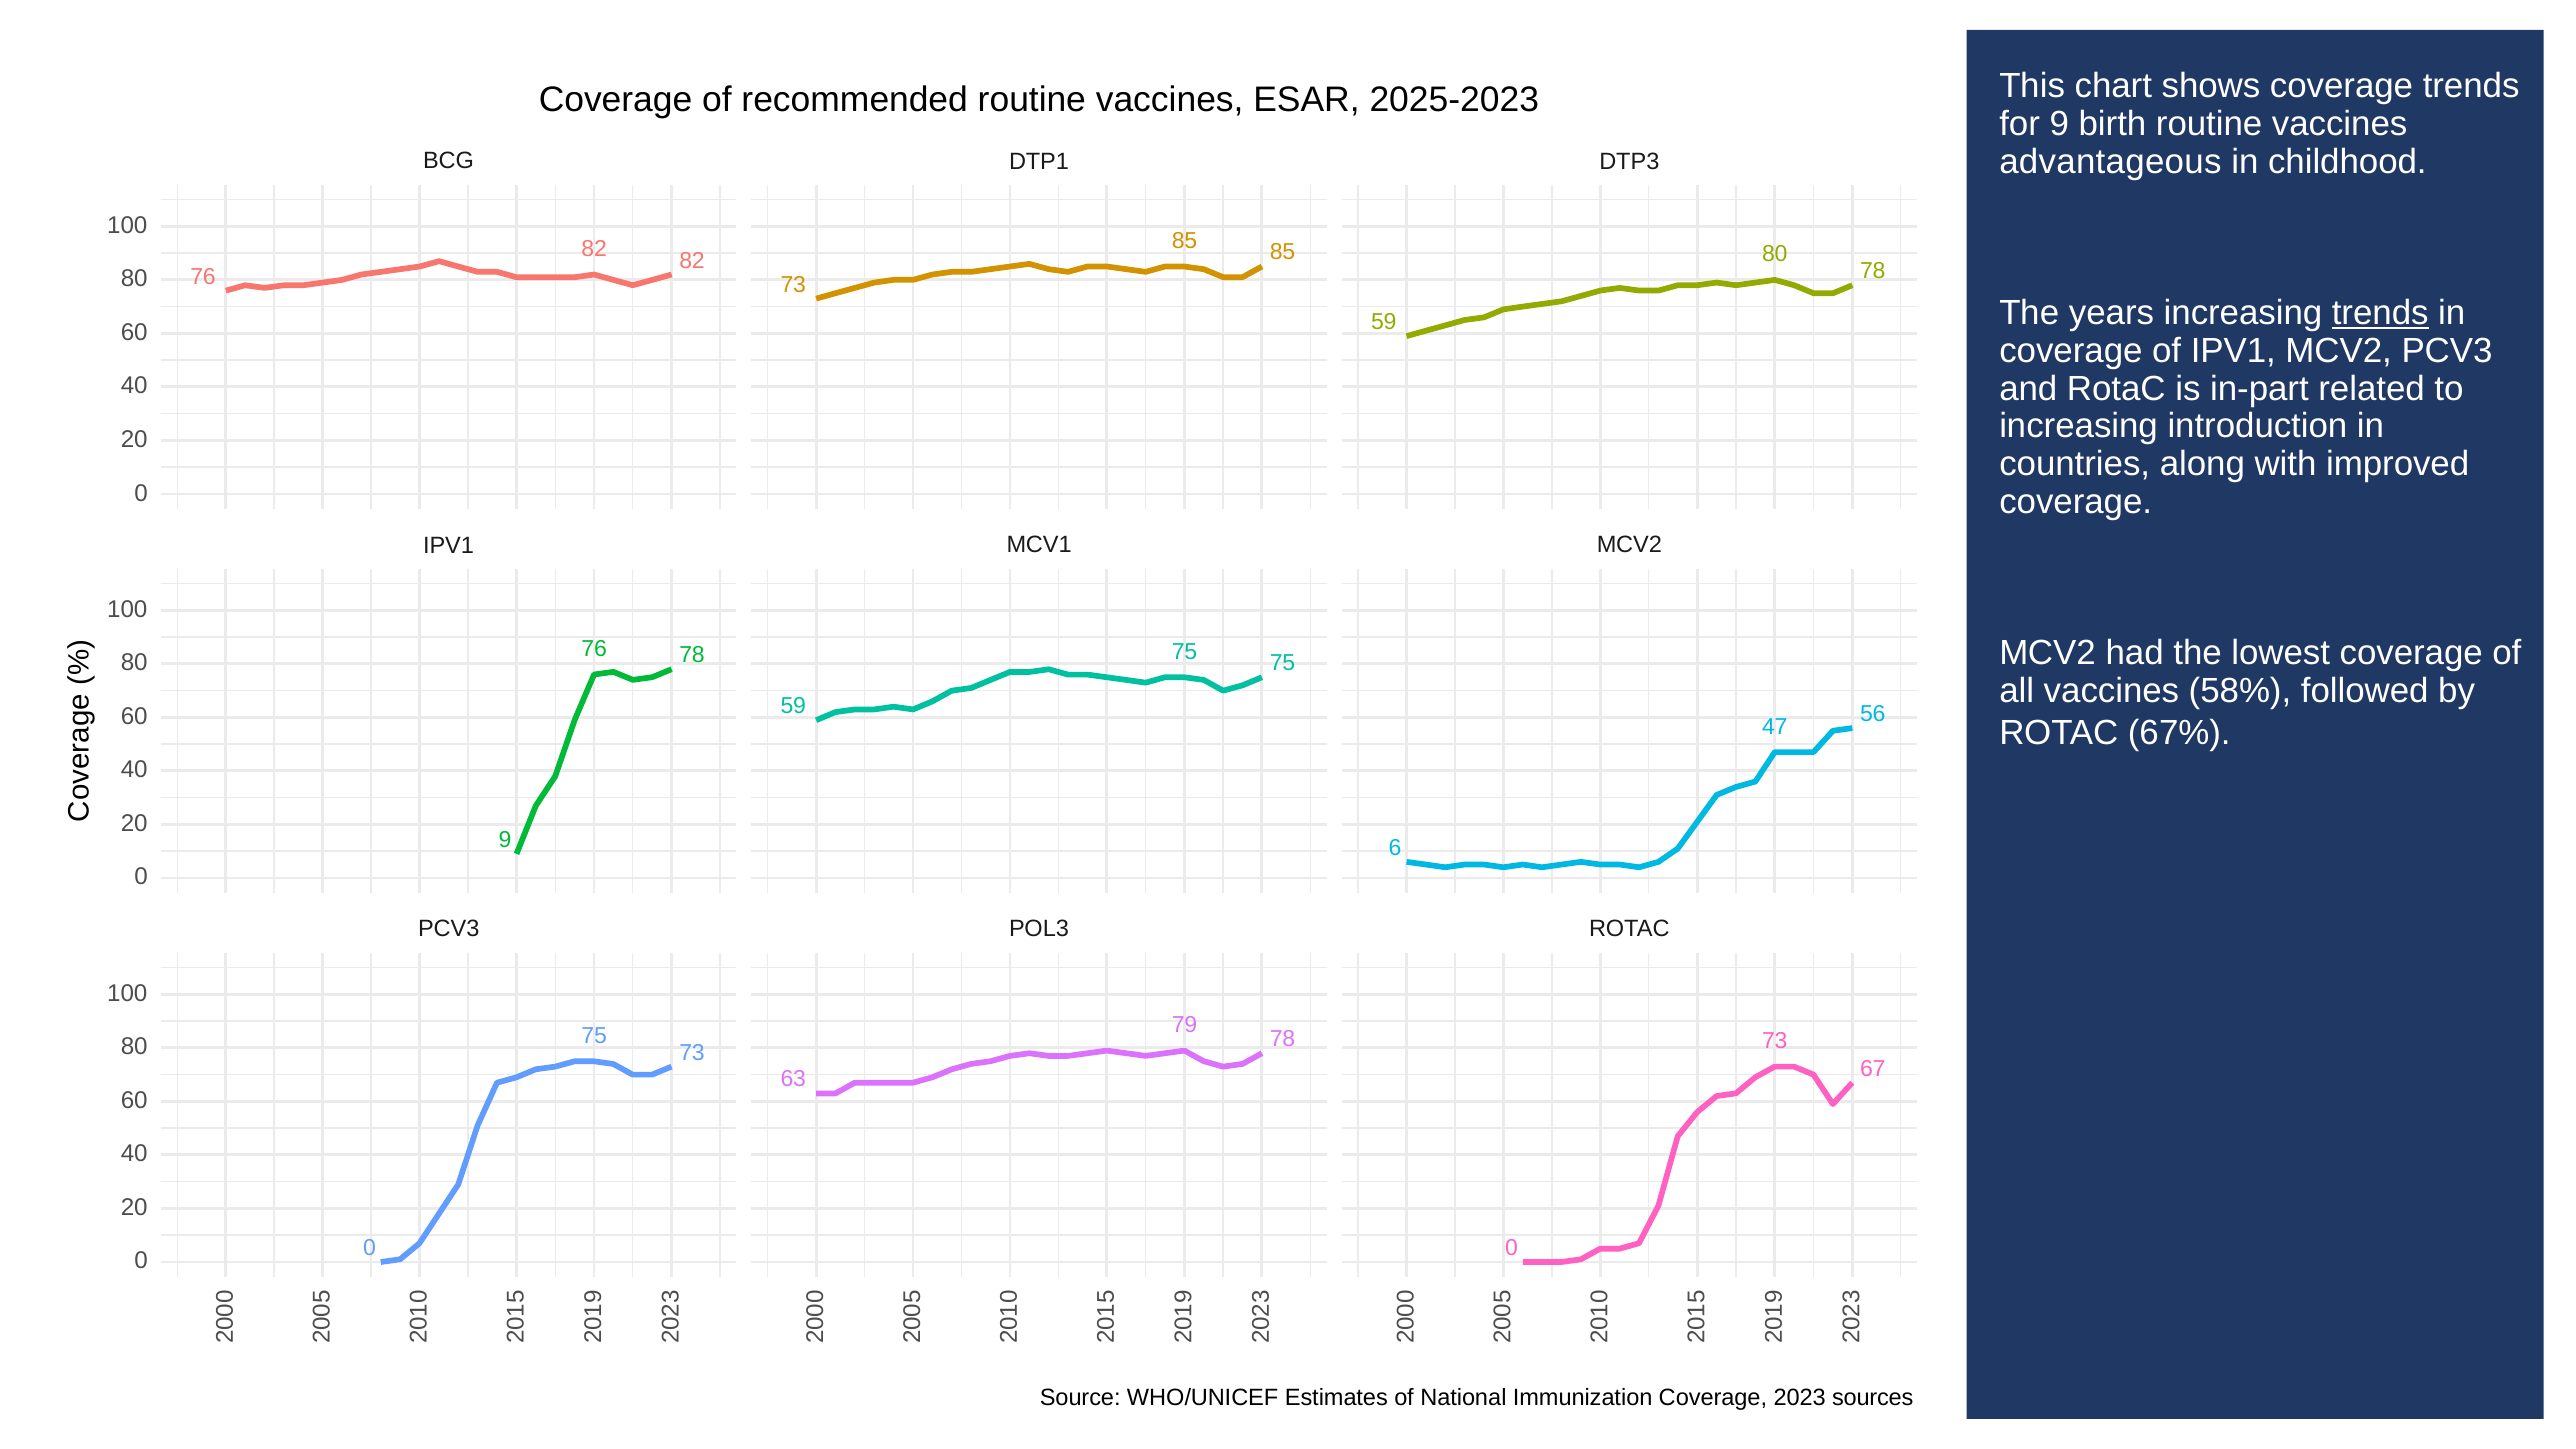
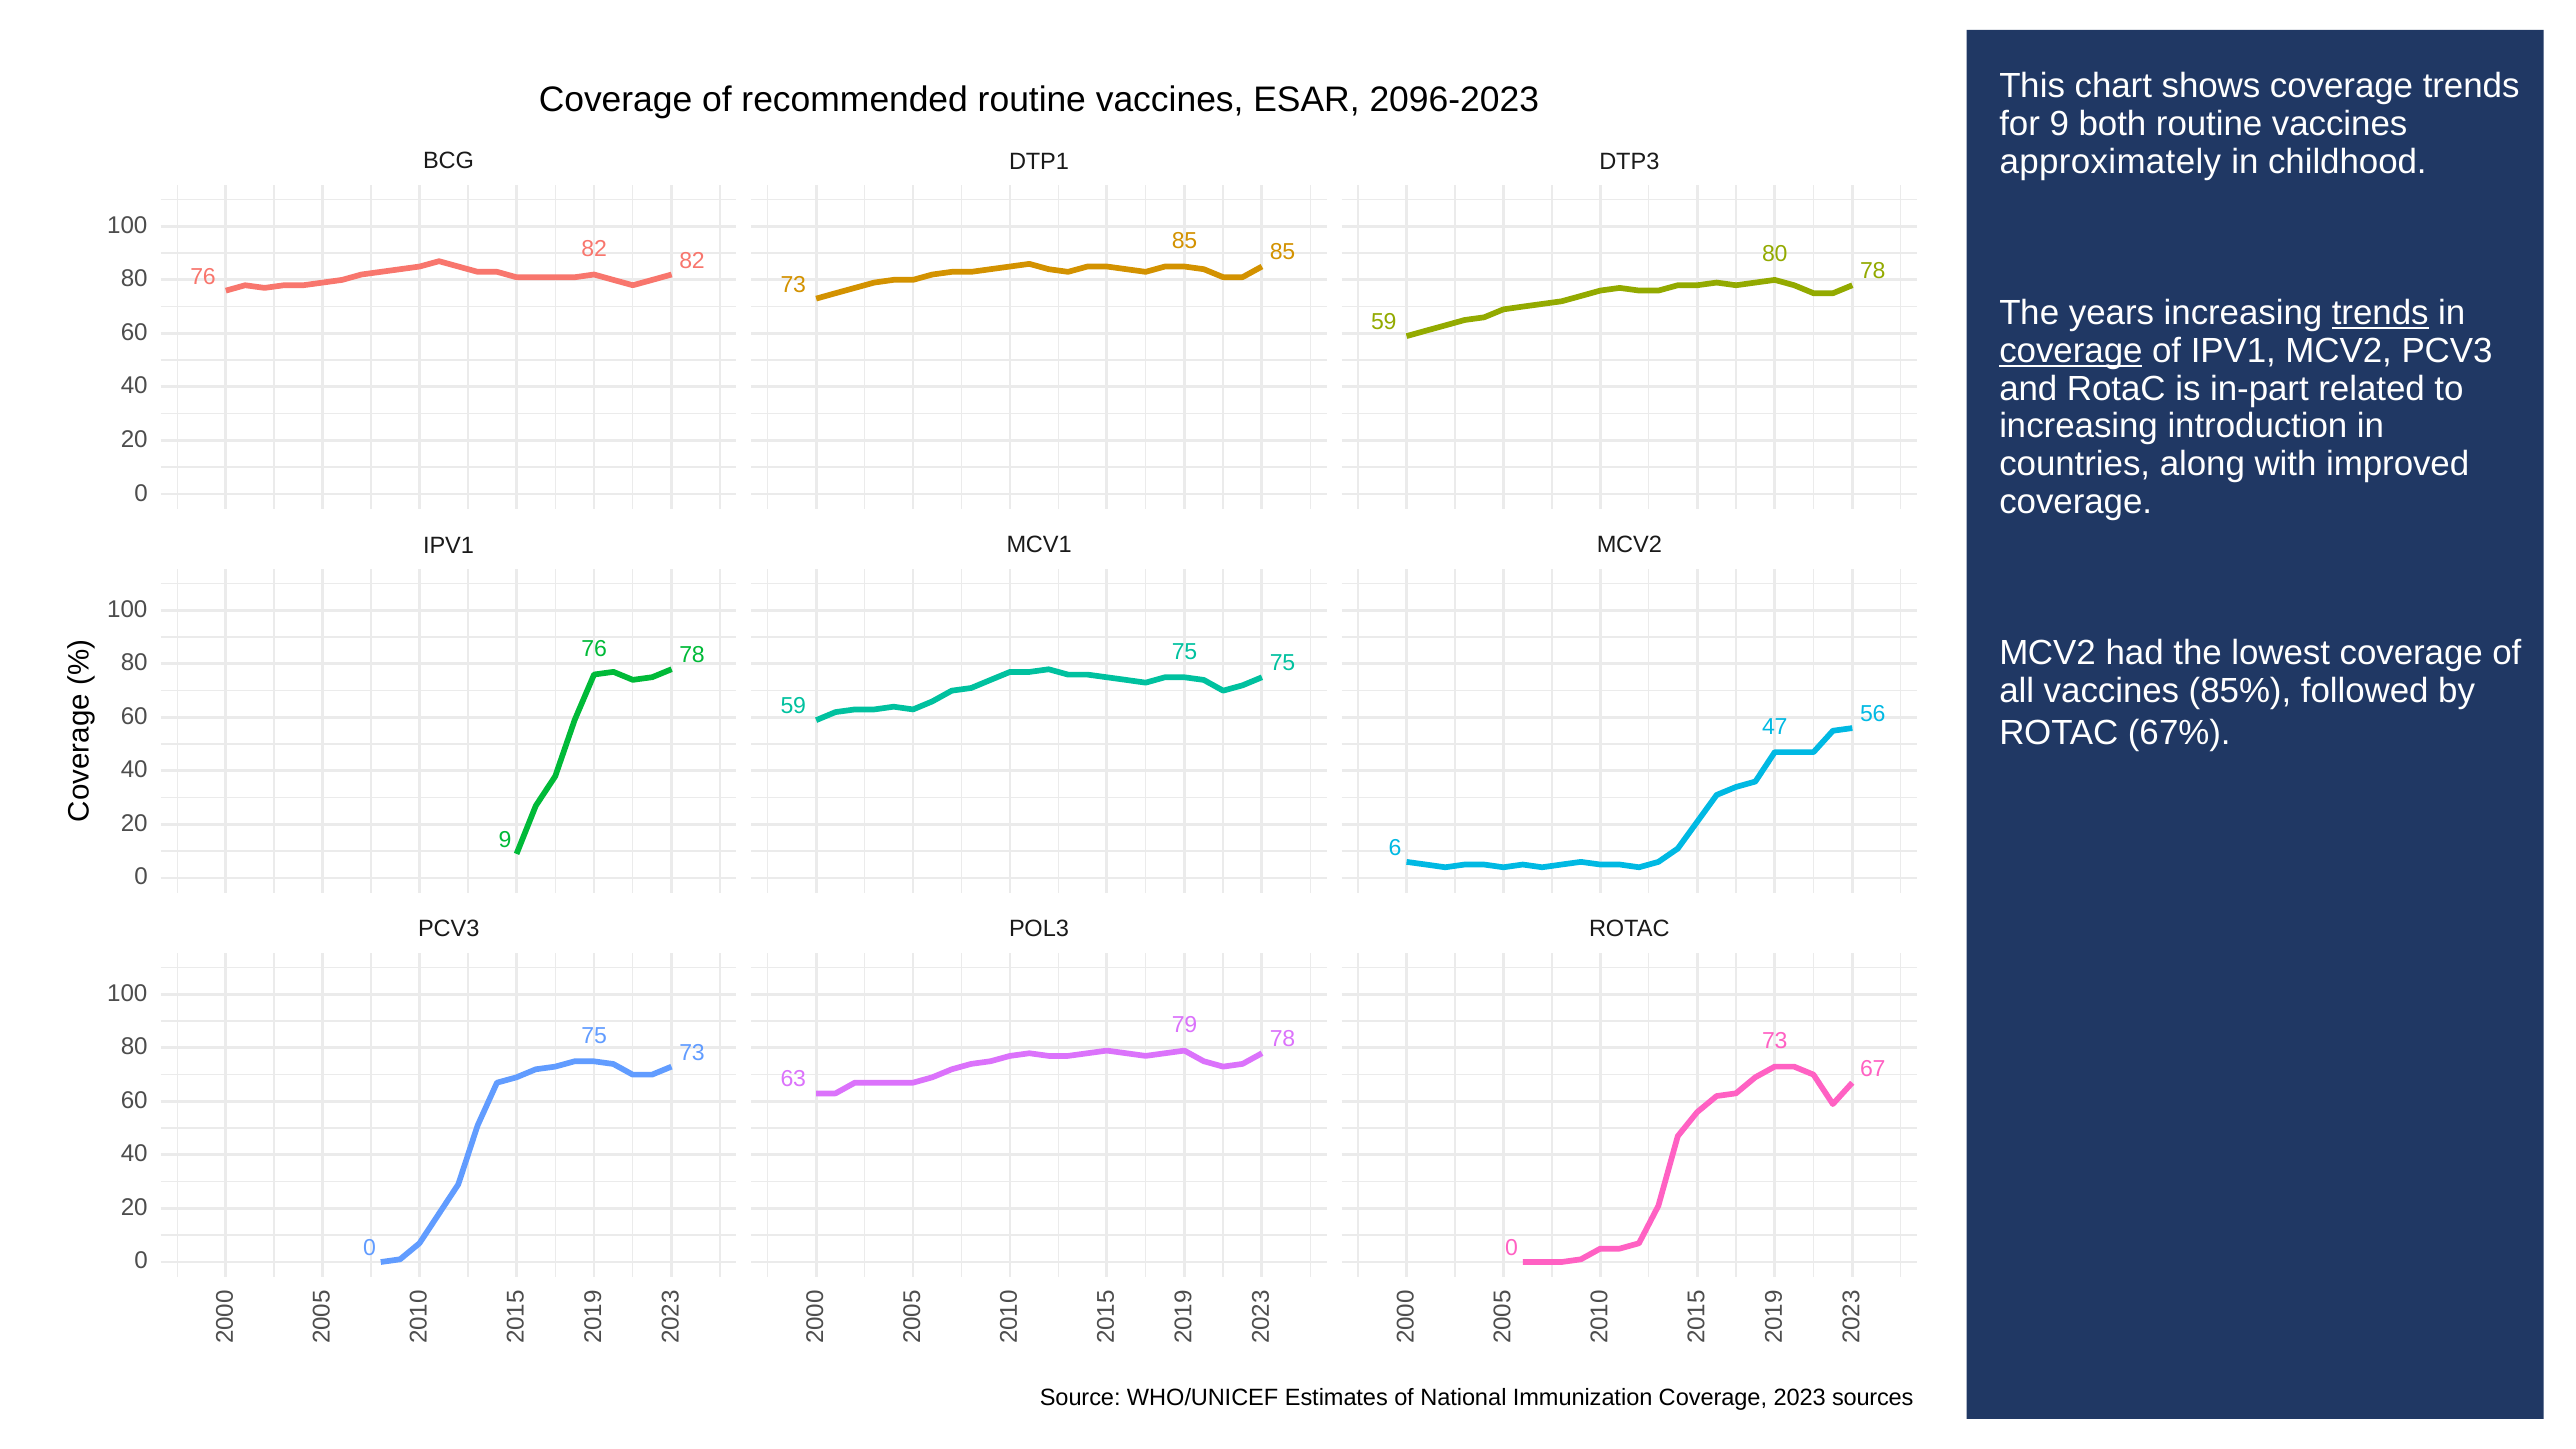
2025-2023: 2025-2023 -> 2096-2023 (1454, 100)
birth: birth -> both (2112, 124)
advantageous: advantageous -> approximately (2110, 162)
coverage underline: none -> present (2071, 351)
58%: 58% -> 85% (2240, 691)
